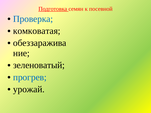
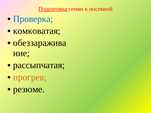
зеленоватый: зеленоватый -> рассыпчатая (39, 65)
прогрев colour: blue -> orange (30, 77)
урожай: урожай -> резюме (29, 89)
